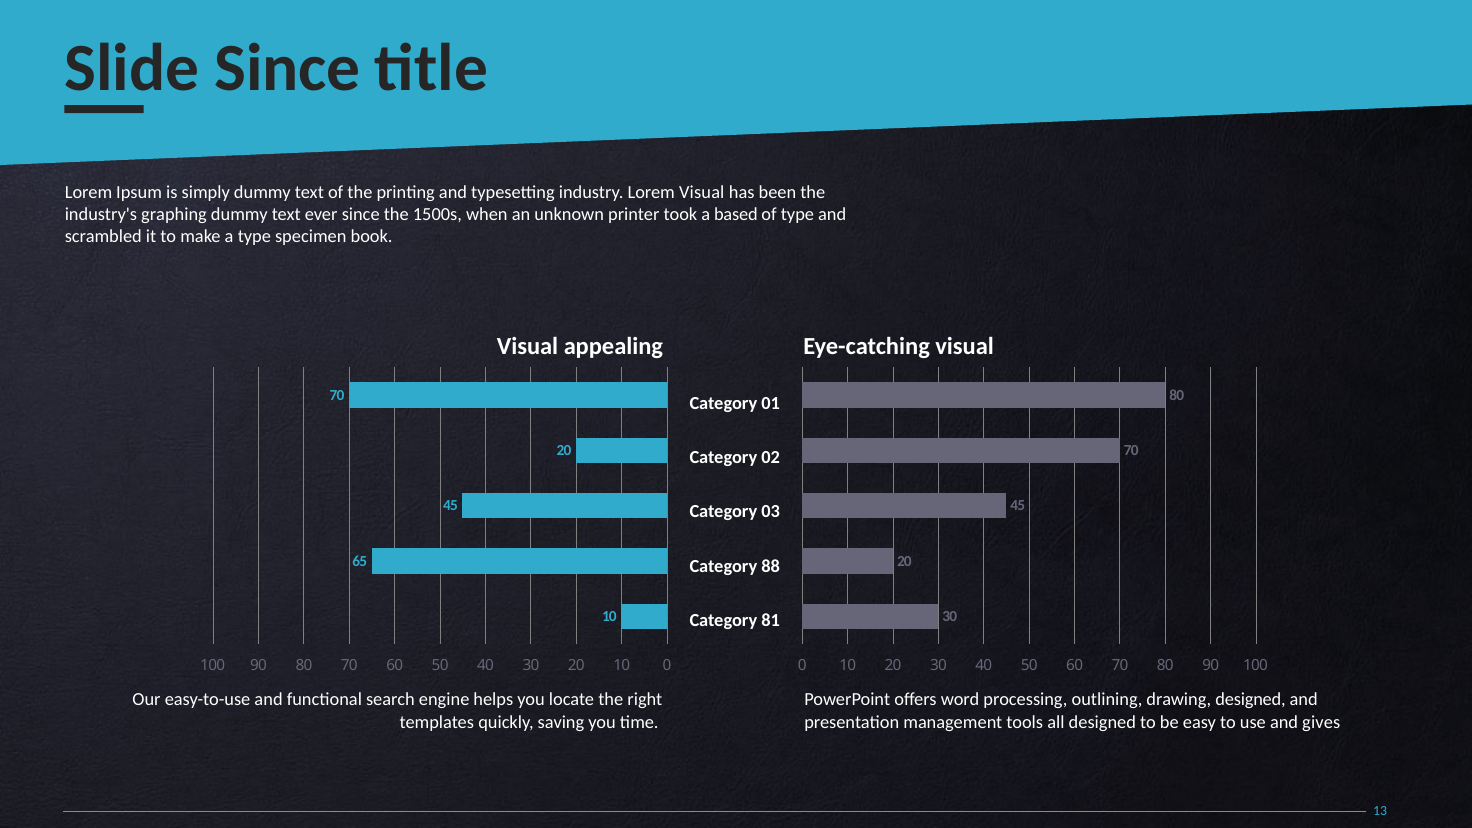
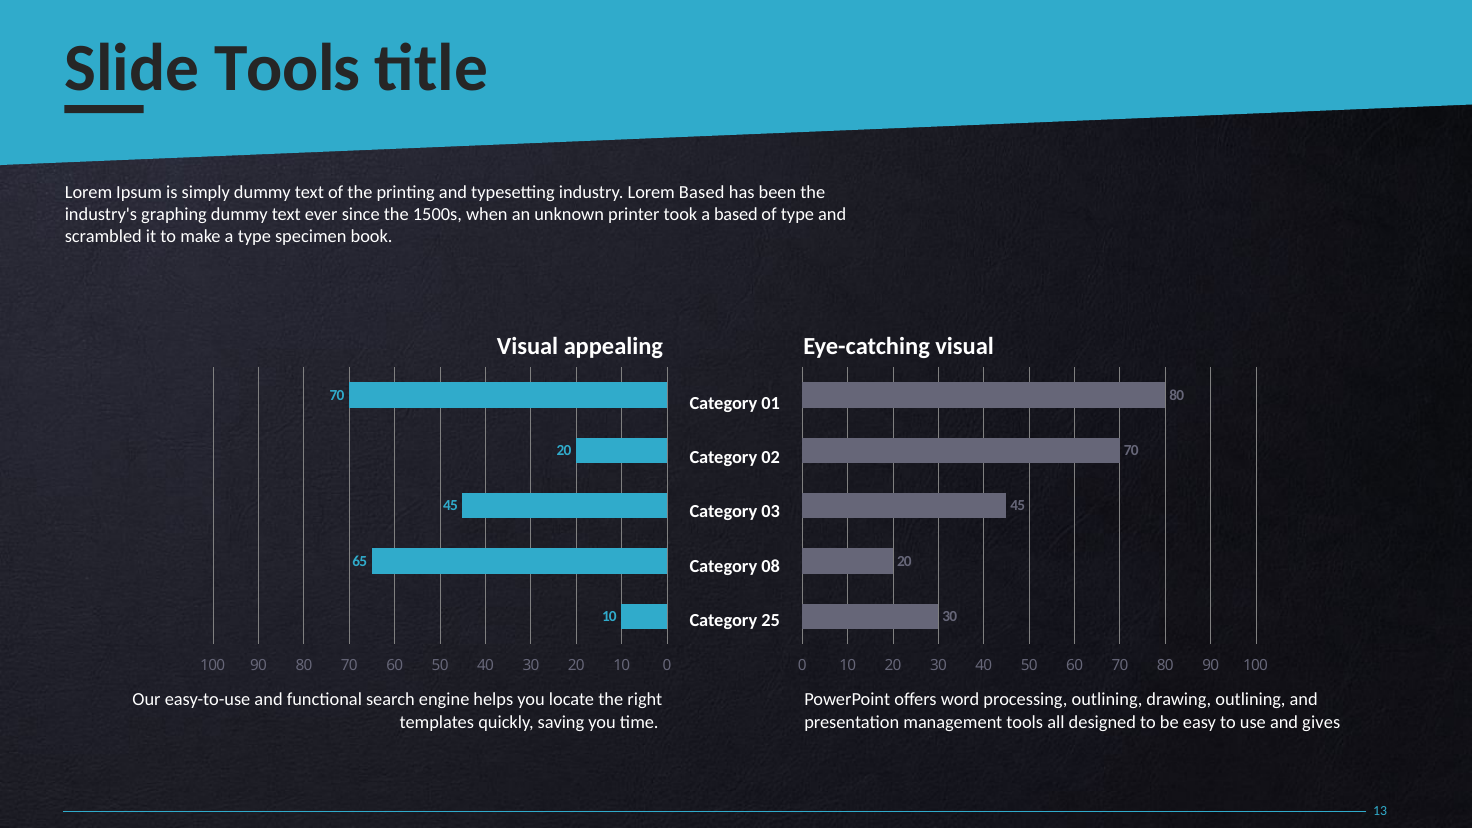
Slide Since: Since -> Tools (288, 68)
Lorem Visual: Visual -> Based (702, 193)
88: 88 -> 08 (771, 566)
81: 81 -> 25 (771, 620)
drawing designed: designed -> outlining (1250, 700)
